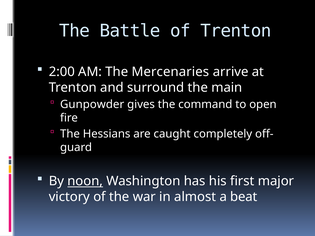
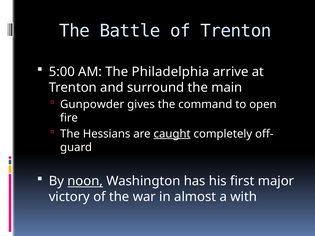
2:00: 2:00 -> 5:00 (62, 72)
Mercenaries: Mercenaries -> Philadelphia (170, 72)
caught underline: none -> present (172, 134)
beat: beat -> with (244, 197)
